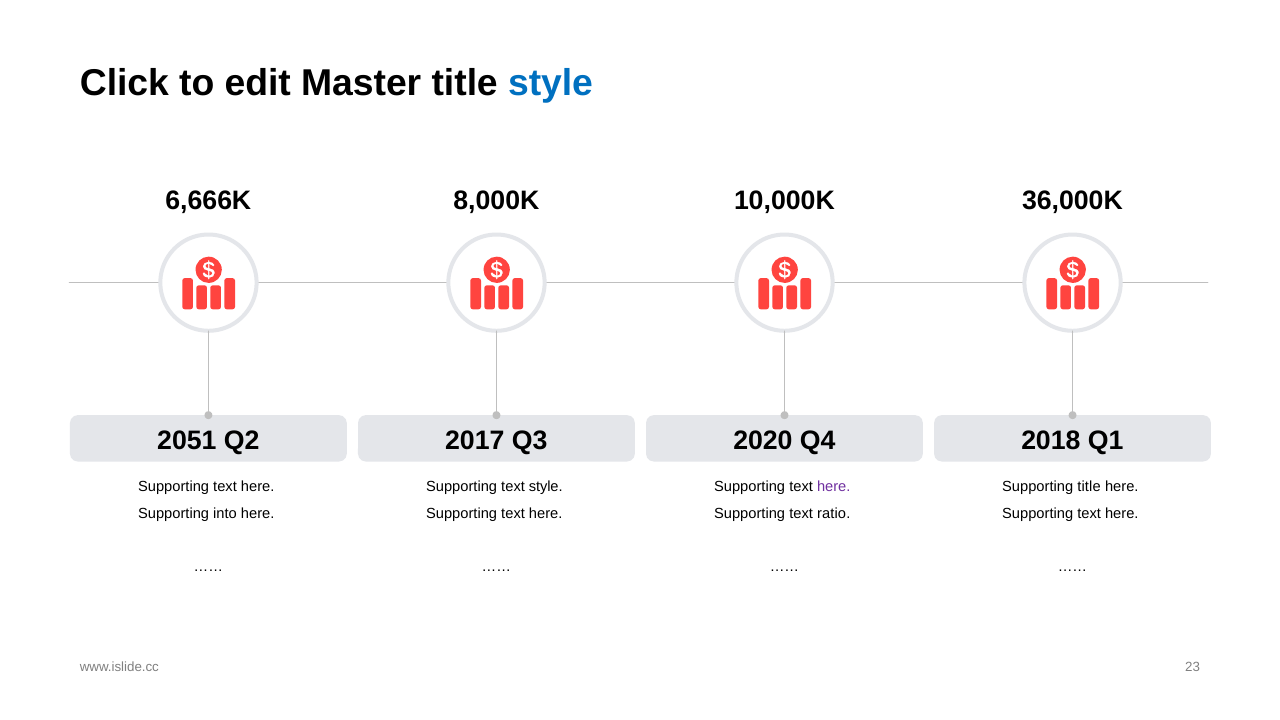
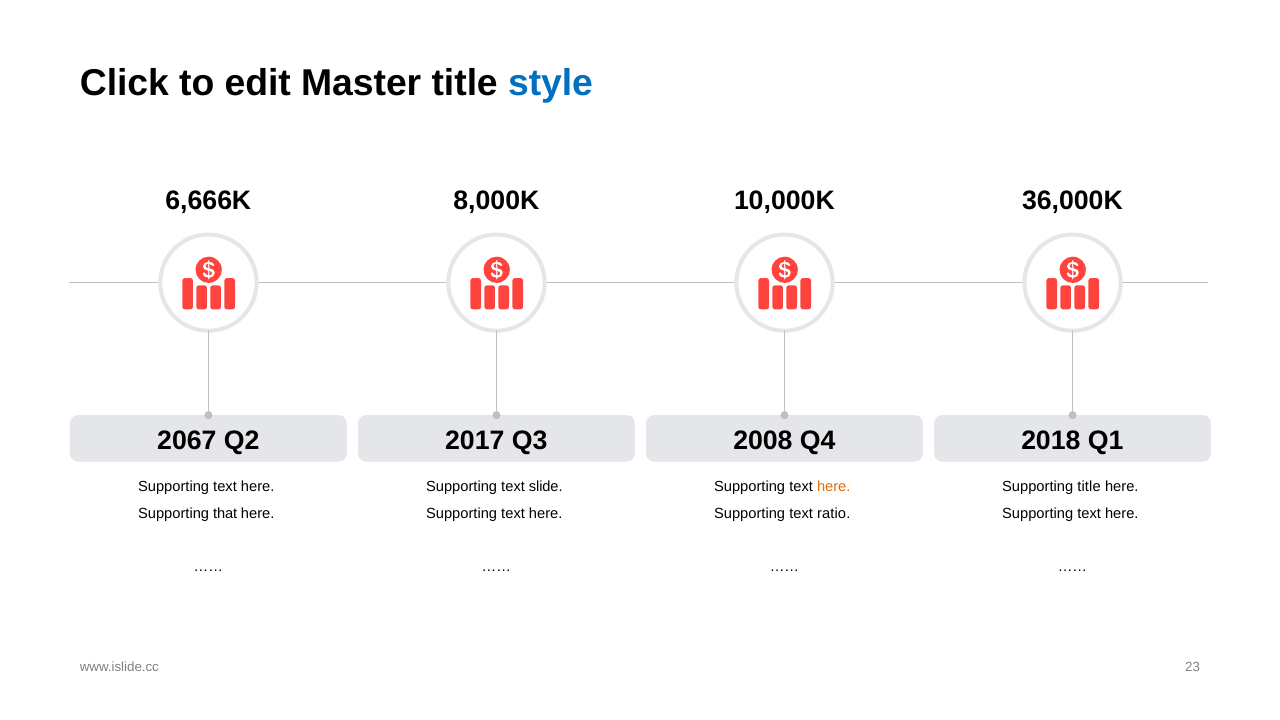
2051: 2051 -> 2067 (187, 440)
2020: 2020 -> 2008 (763, 440)
text style: style -> slide (546, 487)
here colour: purple -> orange (834, 487)
into: into -> that (225, 513)
